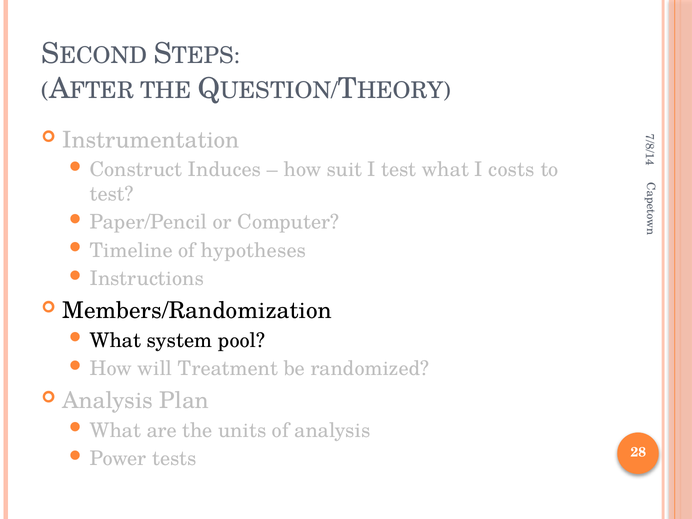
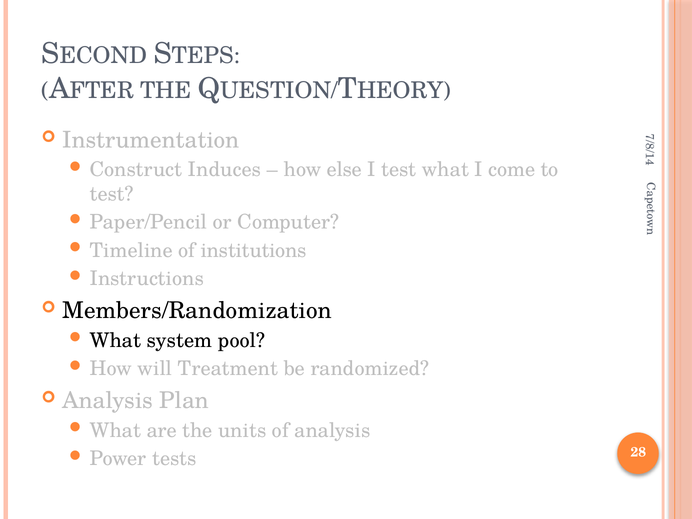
suit: suit -> else (344, 170)
costs: costs -> come (512, 170)
hypotheses: hypotheses -> institutions (254, 250)
